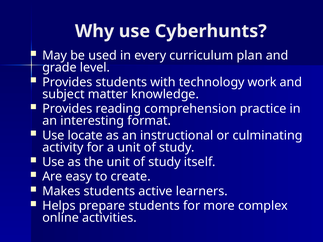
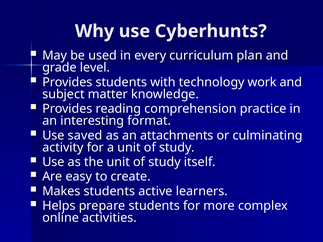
locate: locate -> saved (85, 136)
instructional: instructional -> attachments (177, 136)
